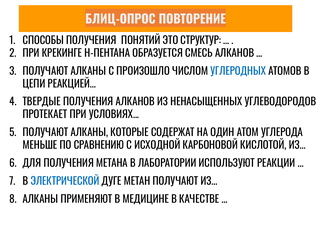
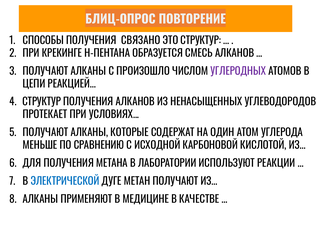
ПОНЯТИЙ: ПОНЯТИЙ -> СВЯЗАНО (141, 41)
УГЛЕРОДНЫХ colour: blue -> purple (238, 71)
ТВЕРДЫЕ: ТВЕРДЫЕ -> СТРУКТУР (42, 102)
